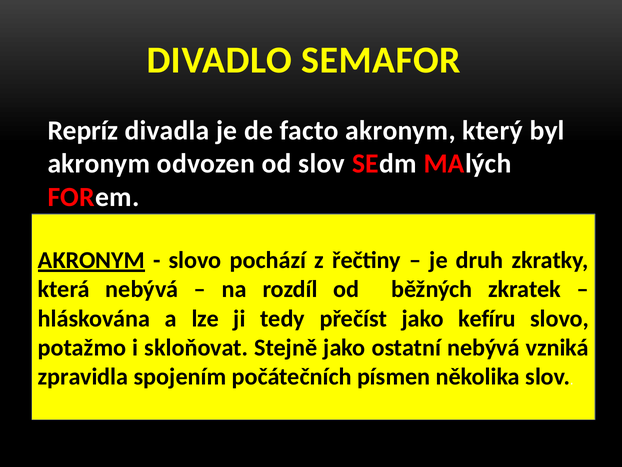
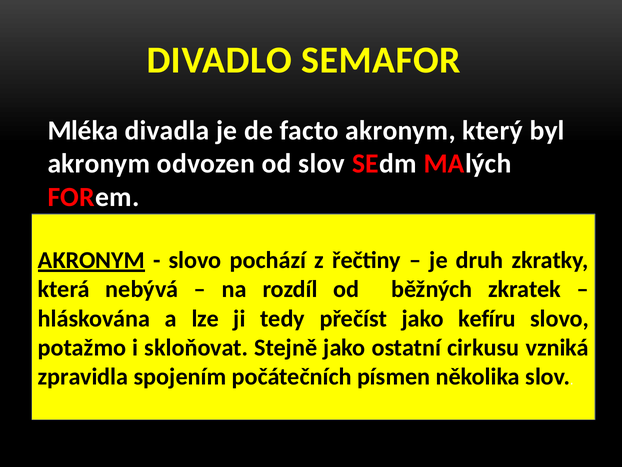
Repríz: Repríz -> Mléka (83, 130)
ostatní nebývá: nebývá -> cirkusu (483, 347)
